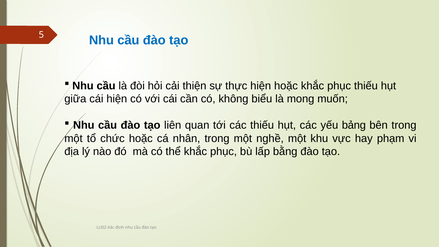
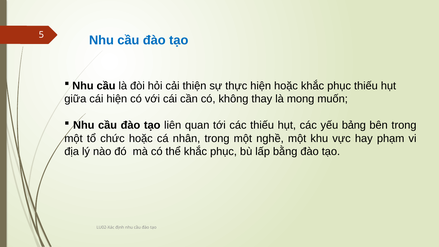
biểu: biểu -> thay (262, 99)
